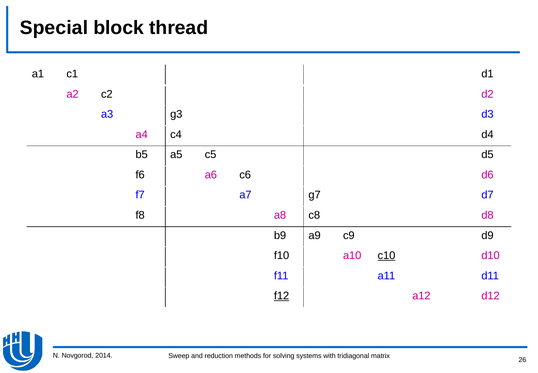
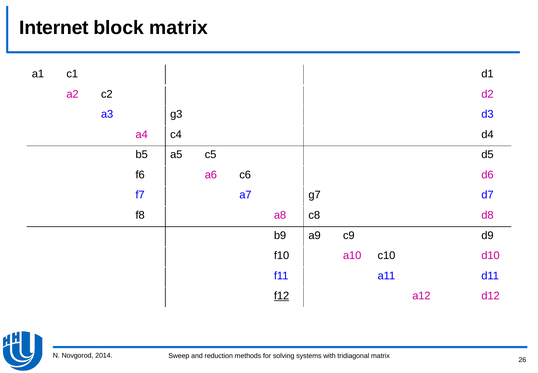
Special: Special -> Internet (54, 28)
block thread: thread -> matrix (179, 28)
c10 underline: present -> none (386, 255)
